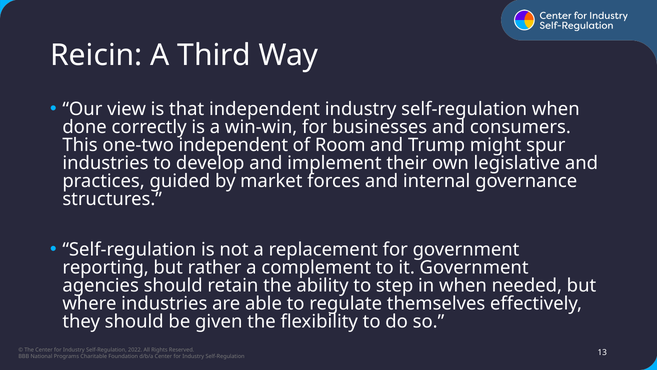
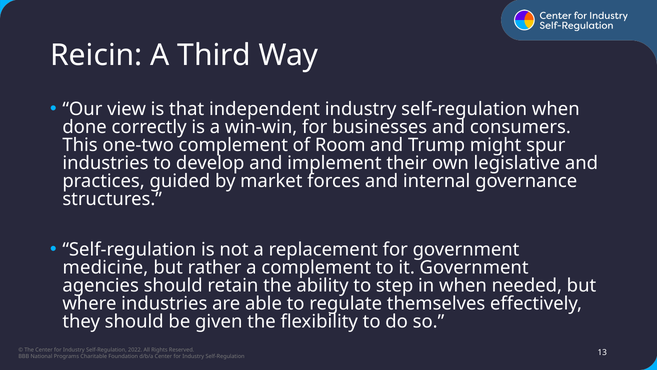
one-two independent: independent -> complement (233, 145)
reporting: reporting -> medicine (105, 267)
